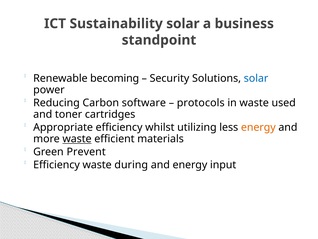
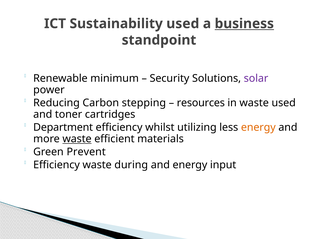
Sustainability solar: solar -> used (183, 24)
business underline: none -> present (244, 24)
becoming: becoming -> minimum (115, 78)
solar colour: blue -> purple (256, 78)
software: software -> stepping (144, 103)
protocols: protocols -> resources (201, 103)
Appropriate: Appropriate -> Department (63, 127)
